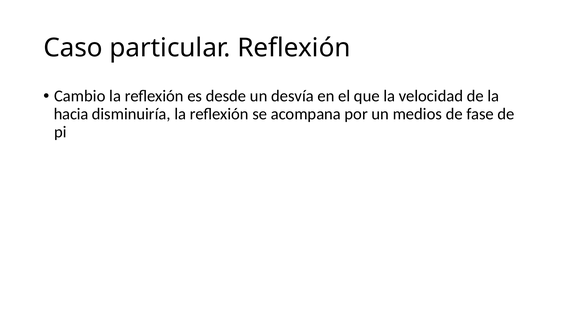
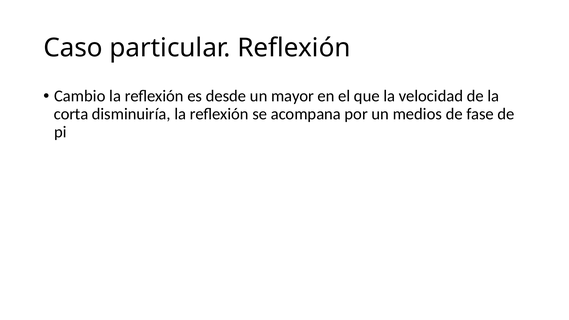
desvía: desvía -> mayor (293, 96)
hacia: hacia -> corta (71, 114)
